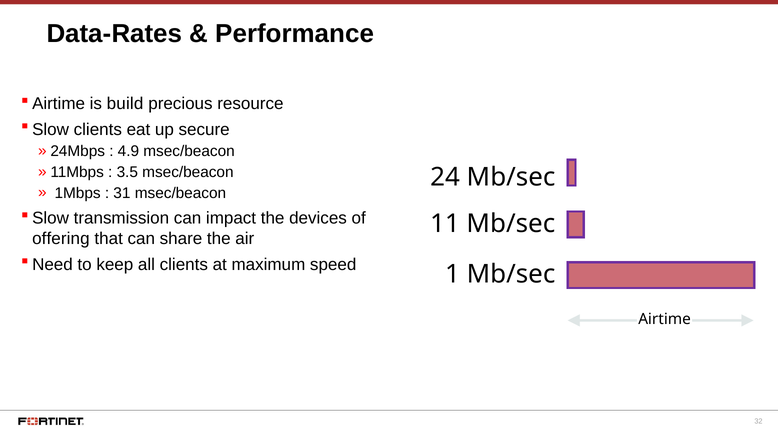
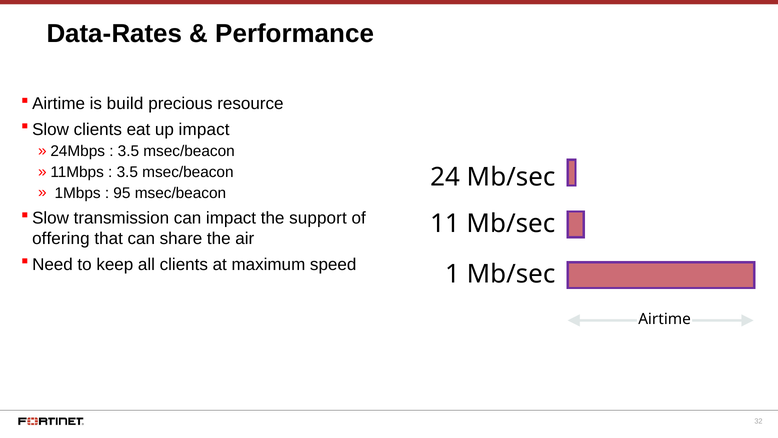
up secure: secure -> impact (204, 130)
4.9: 4.9 -> 3.5 (128, 151)
31: 31 -> 95 (122, 193)
devices: devices -> support (318, 218)
